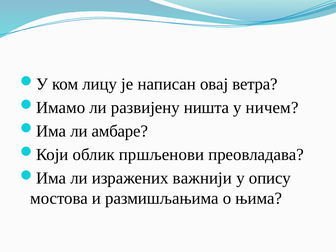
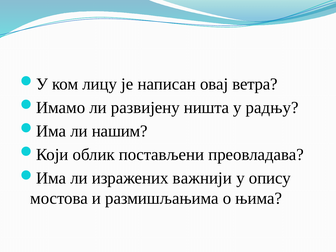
ничем: ничем -> радњу (272, 108)
амбаре: амбаре -> нашим (120, 131)
пршљенови: пршљенови -> постављени (162, 155)
